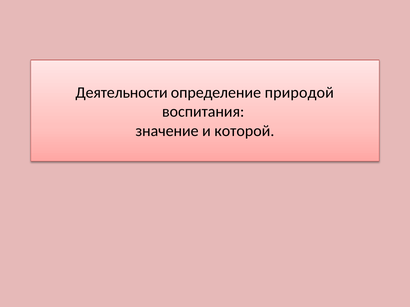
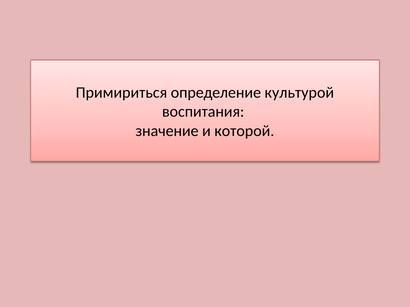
Деятельности: Деятельности -> Примириться (121, 93)
природой: природой -> культурой (299, 93)
